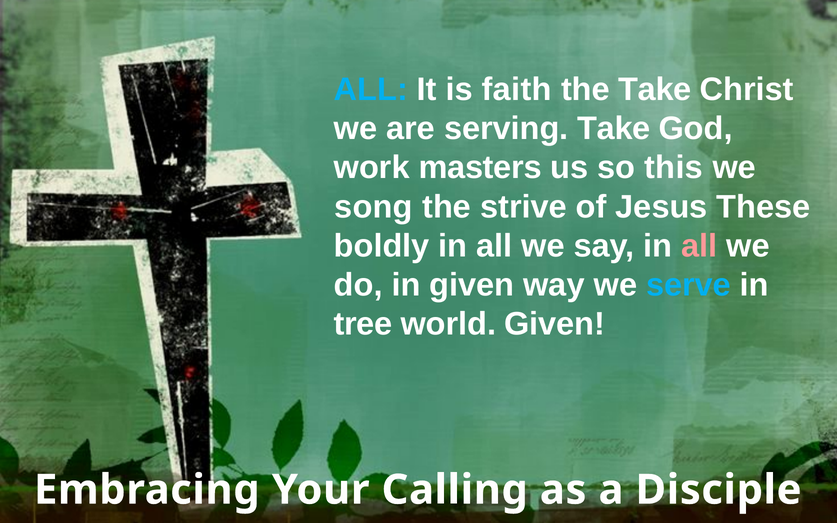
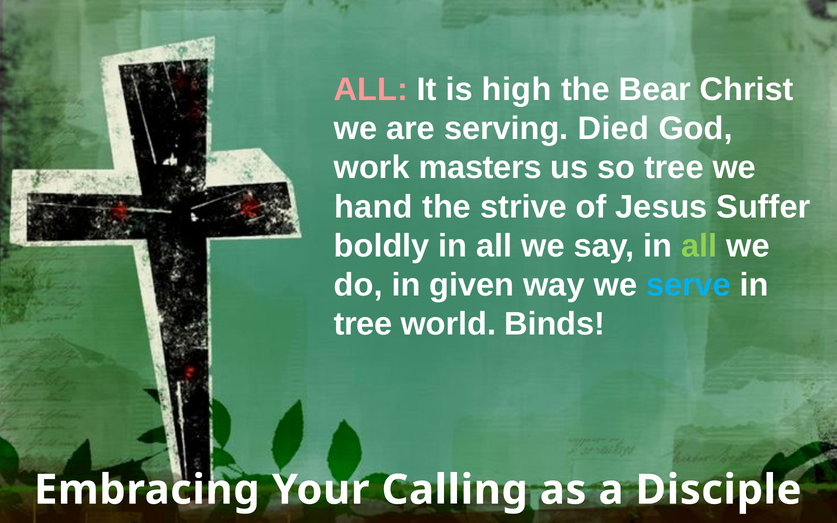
ALL colour: light blue -> pink (371, 90)
faith: faith -> high (517, 90)
the Take: Take -> Bear (655, 90)
serving Take: Take -> Died (613, 129)
so this: this -> tree (674, 168)
song: song -> hand (374, 207)
These: These -> Suffer (763, 207)
all colour: pink -> light green (699, 246)
world Given: Given -> Binds (555, 324)
